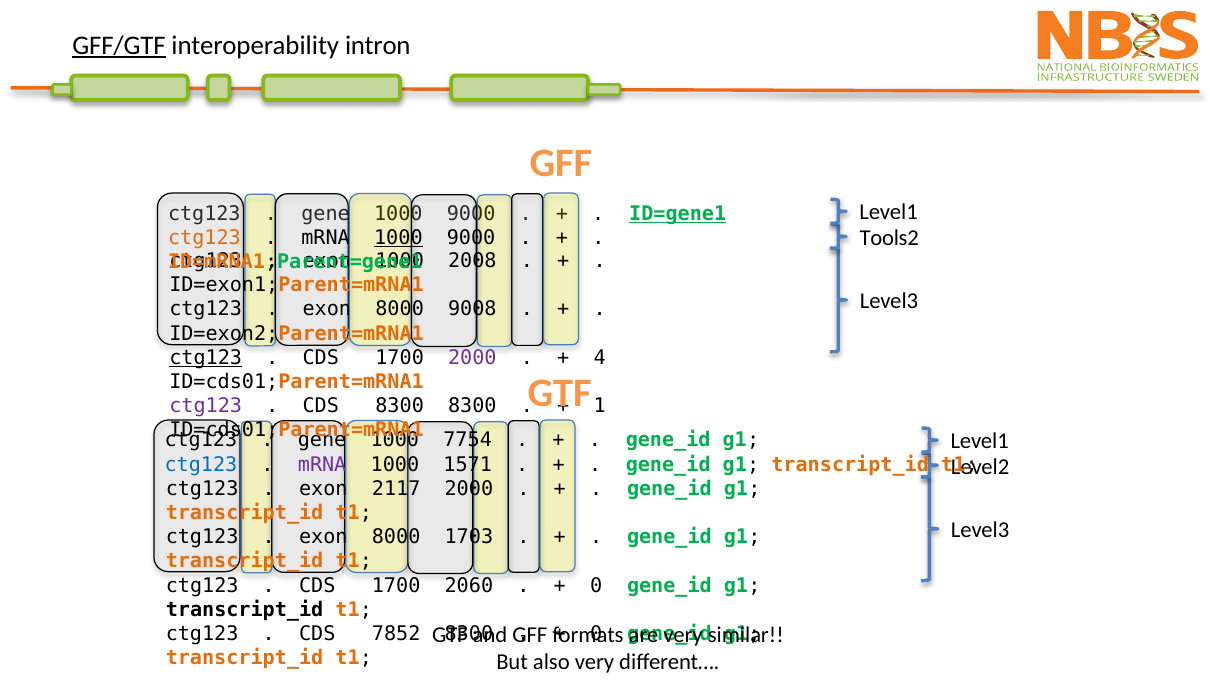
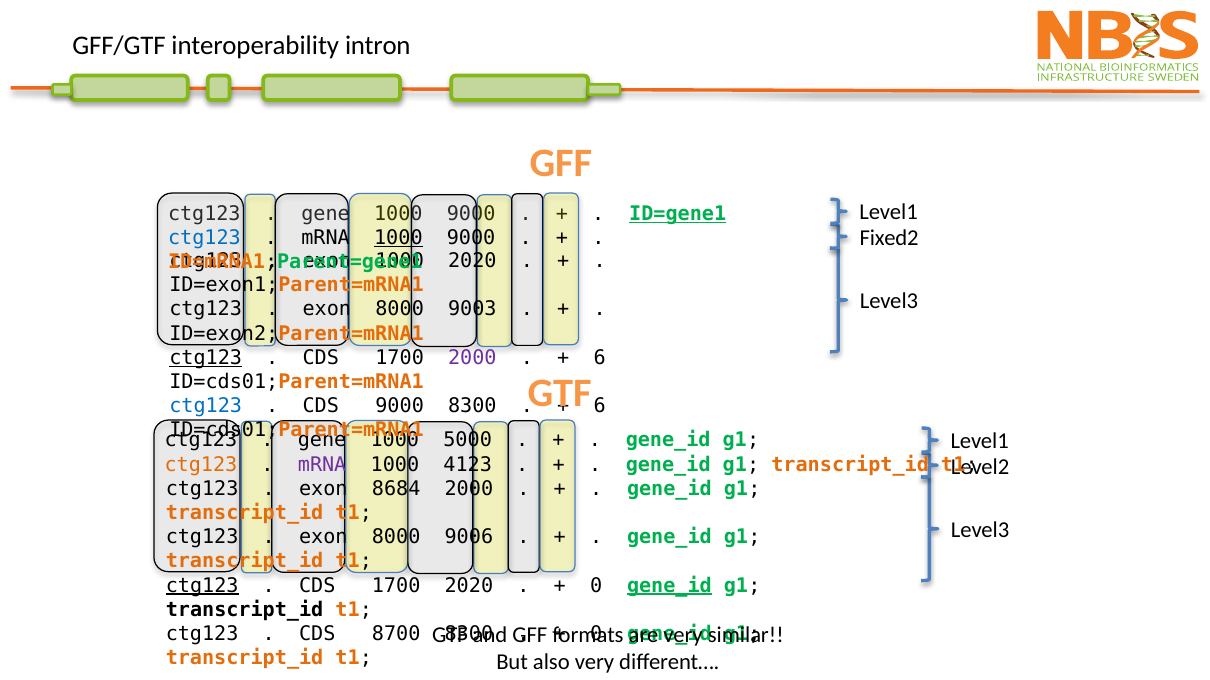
GFF/GTF underline: present -> none (119, 46)
ctg123 colour: orange -> blue (204, 238)
Tools2: Tools2 -> Fixed2 (889, 238)
2008: 2008 -> 2020 (472, 261)
9008: 9008 -> 9003 (472, 310)
4: 4 -> 6 (600, 358)
ctg123 colour: purple -> blue (206, 406)
CDS 8300: 8300 -> 9000 (400, 406)
1: 1 -> 6 (600, 406)
7754: 7754 -> 5000 (468, 440)
ctg123 colour: blue -> orange (201, 465)
1571: 1571 -> 4123 (468, 465)
2117: 2117 -> 8684 (396, 489)
1703: 1703 -> 9006 (469, 538)
ctg123 underline: none -> present (202, 586)
1700 2060: 2060 -> 2020 (469, 586)
gene_id underline: none -> present (669, 586)
7852: 7852 -> 8700 (396, 634)
